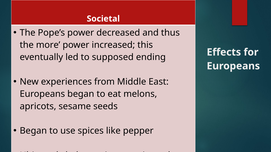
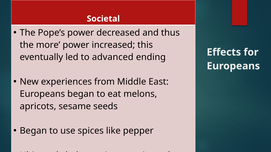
supposed: supposed -> advanced (113, 57)
